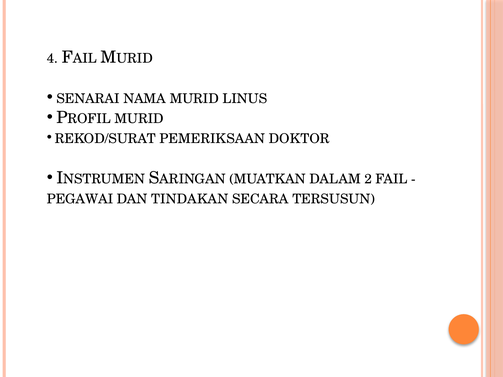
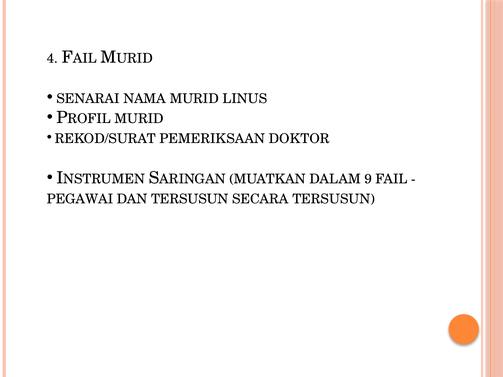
2: 2 -> 9 (368, 179)
DAN TINDAKAN: TINDAKAN -> TERSUSUN (190, 199)
